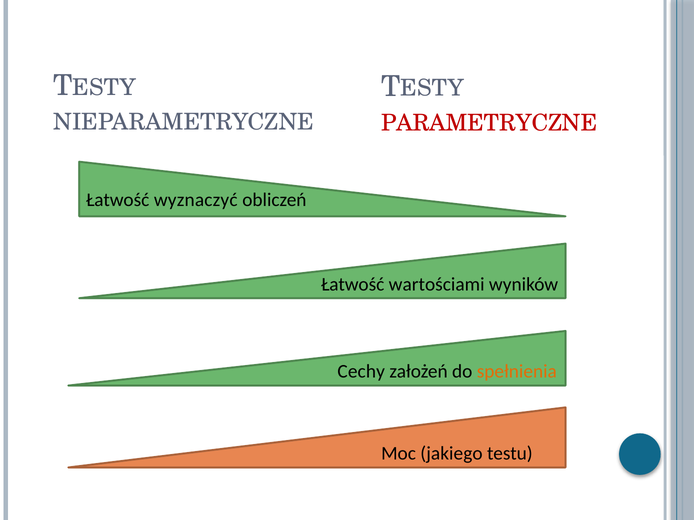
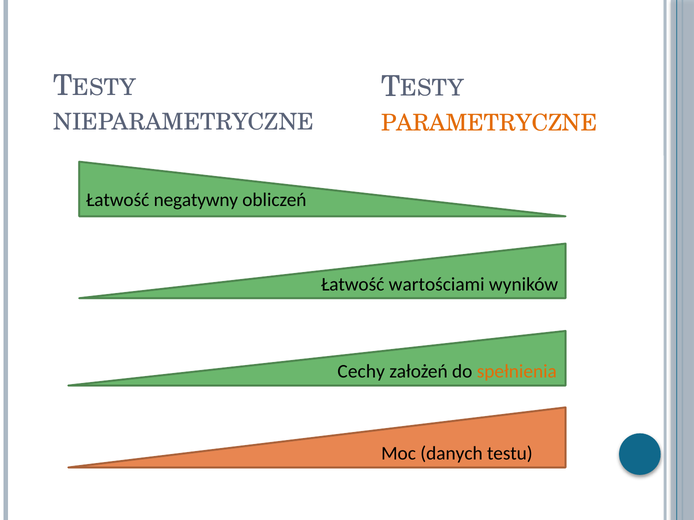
PARAMETRYCZNE colour: red -> orange (489, 123)
wyznaczyć: wyznaczyć -> negatywny (196, 200)
jakiego: jakiego -> danych (452, 454)
